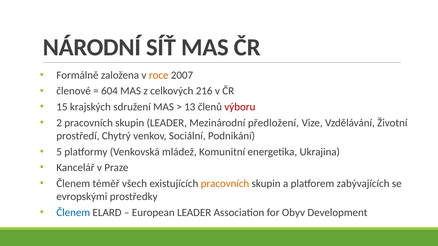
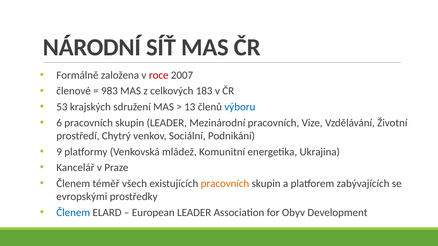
roce colour: orange -> red (159, 75)
604: 604 -> 983 (109, 91)
216: 216 -> 183 (204, 91)
15: 15 -> 53 (62, 107)
výboru colour: red -> blue (240, 107)
2: 2 -> 6 (59, 123)
Mezinárodní předložení: předložení -> pracovních (273, 123)
5: 5 -> 9 (59, 152)
